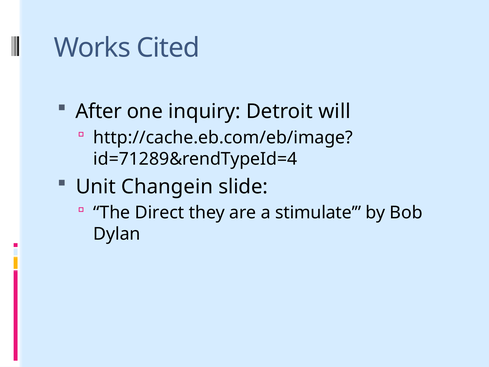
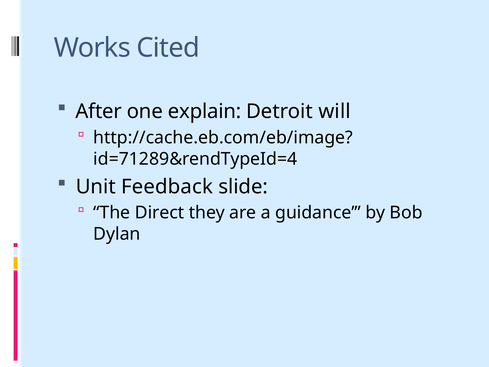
inquiry: inquiry -> explain (205, 111)
Changein: Changein -> Feedback (167, 187)
stimulate: stimulate -> guidance (318, 213)
